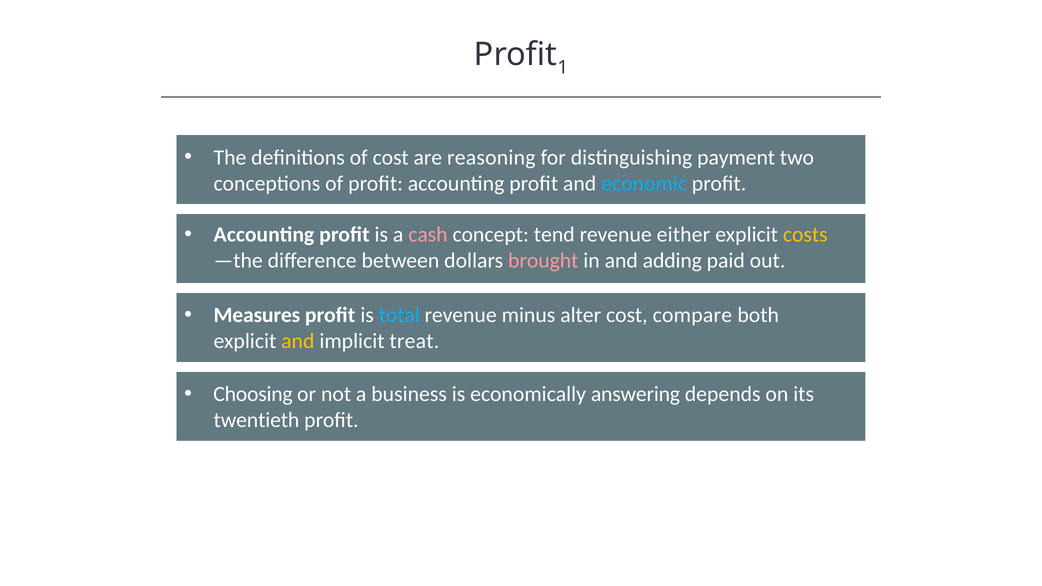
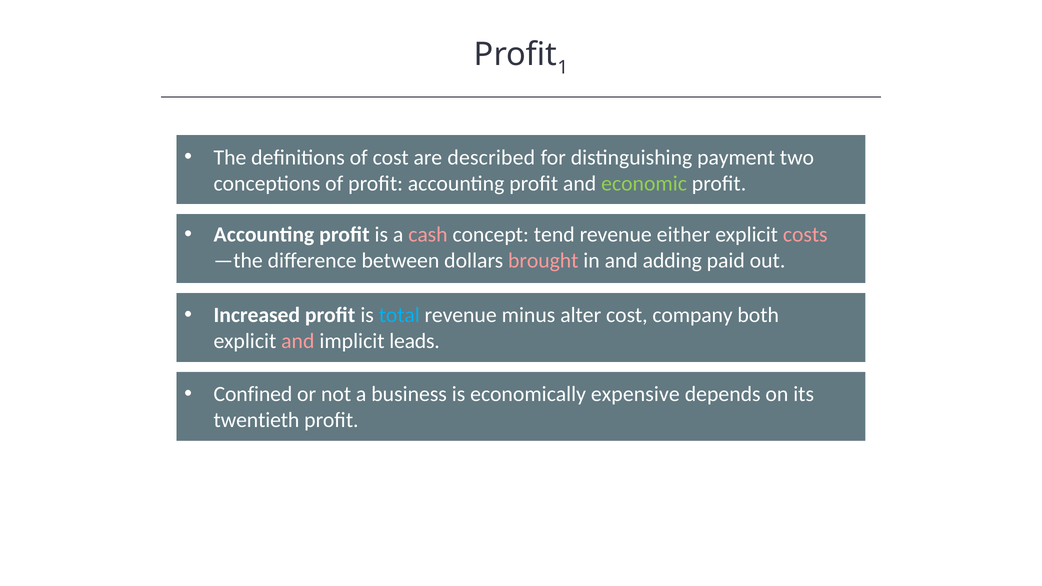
reasoning: reasoning -> described (491, 157)
economic colour: light blue -> light green (644, 183)
costs colour: yellow -> pink (805, 235)
Measures: Measures -> Increased (257, 315)
compare: compare -> company (693, 315)
and colour: yellow -> pink (298, 341)
treat: treat -> leads (415, 341)
Choosing: Choosing -> Confined (253, 394)
answering: answering -> expensive (635, 394)
